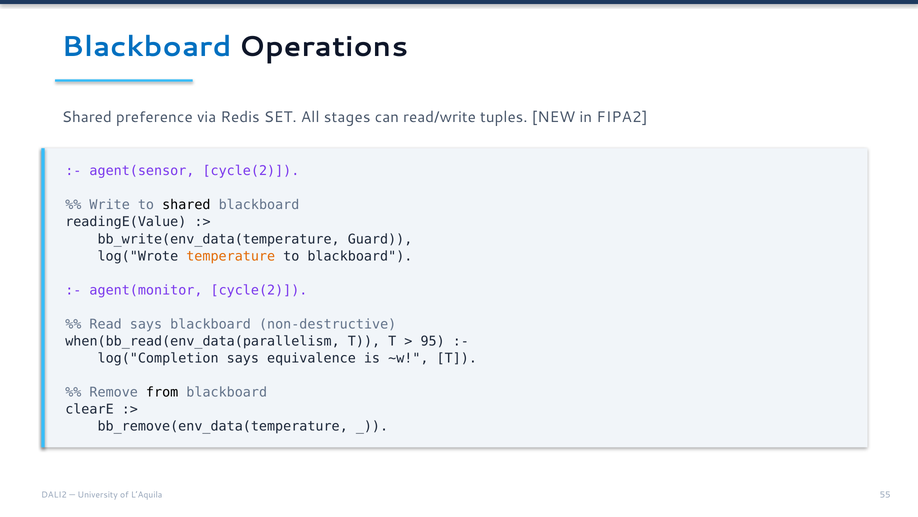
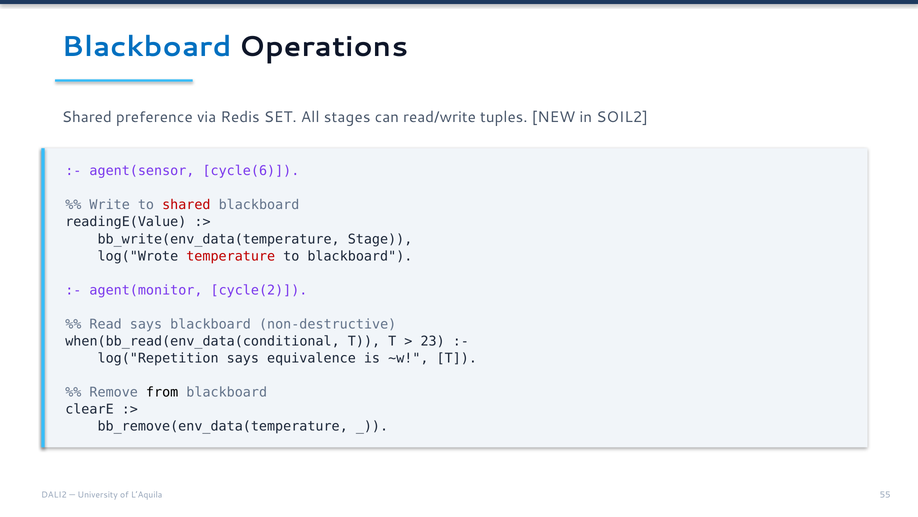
FIPA2: FIPA2 -> SOIL2 (622, 117)
agent(sensor cycle(2: cycle(2 -> cycle(6 (251, 171)
shared colour: black -> red (186, 205)
Guard: Guard -> Stage (380, 239)
temperature colour: orange -> red (231, 256)
when(bb_read(env_data(parallelism: when(bb_read(env_data(parallelism -> when(bb_read(env_data(conditional (203, 341)
95: 95 -> 23 (433, 341)
log("Completion: log("Completion -> log("Repetition (158, 358)
